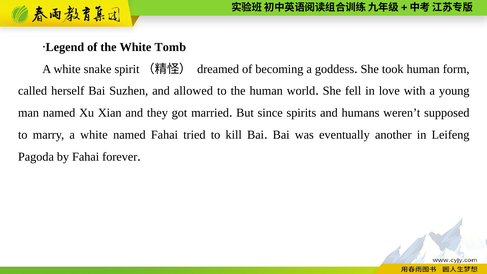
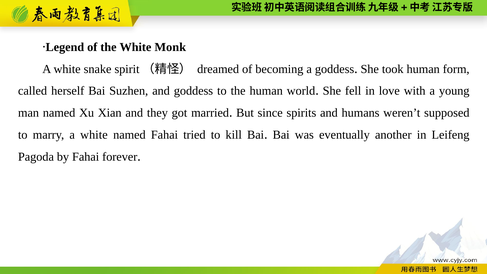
Tomb: Tomb -> Monk (170, 47)
and allowed: allowed -> goddess (193, 91)
